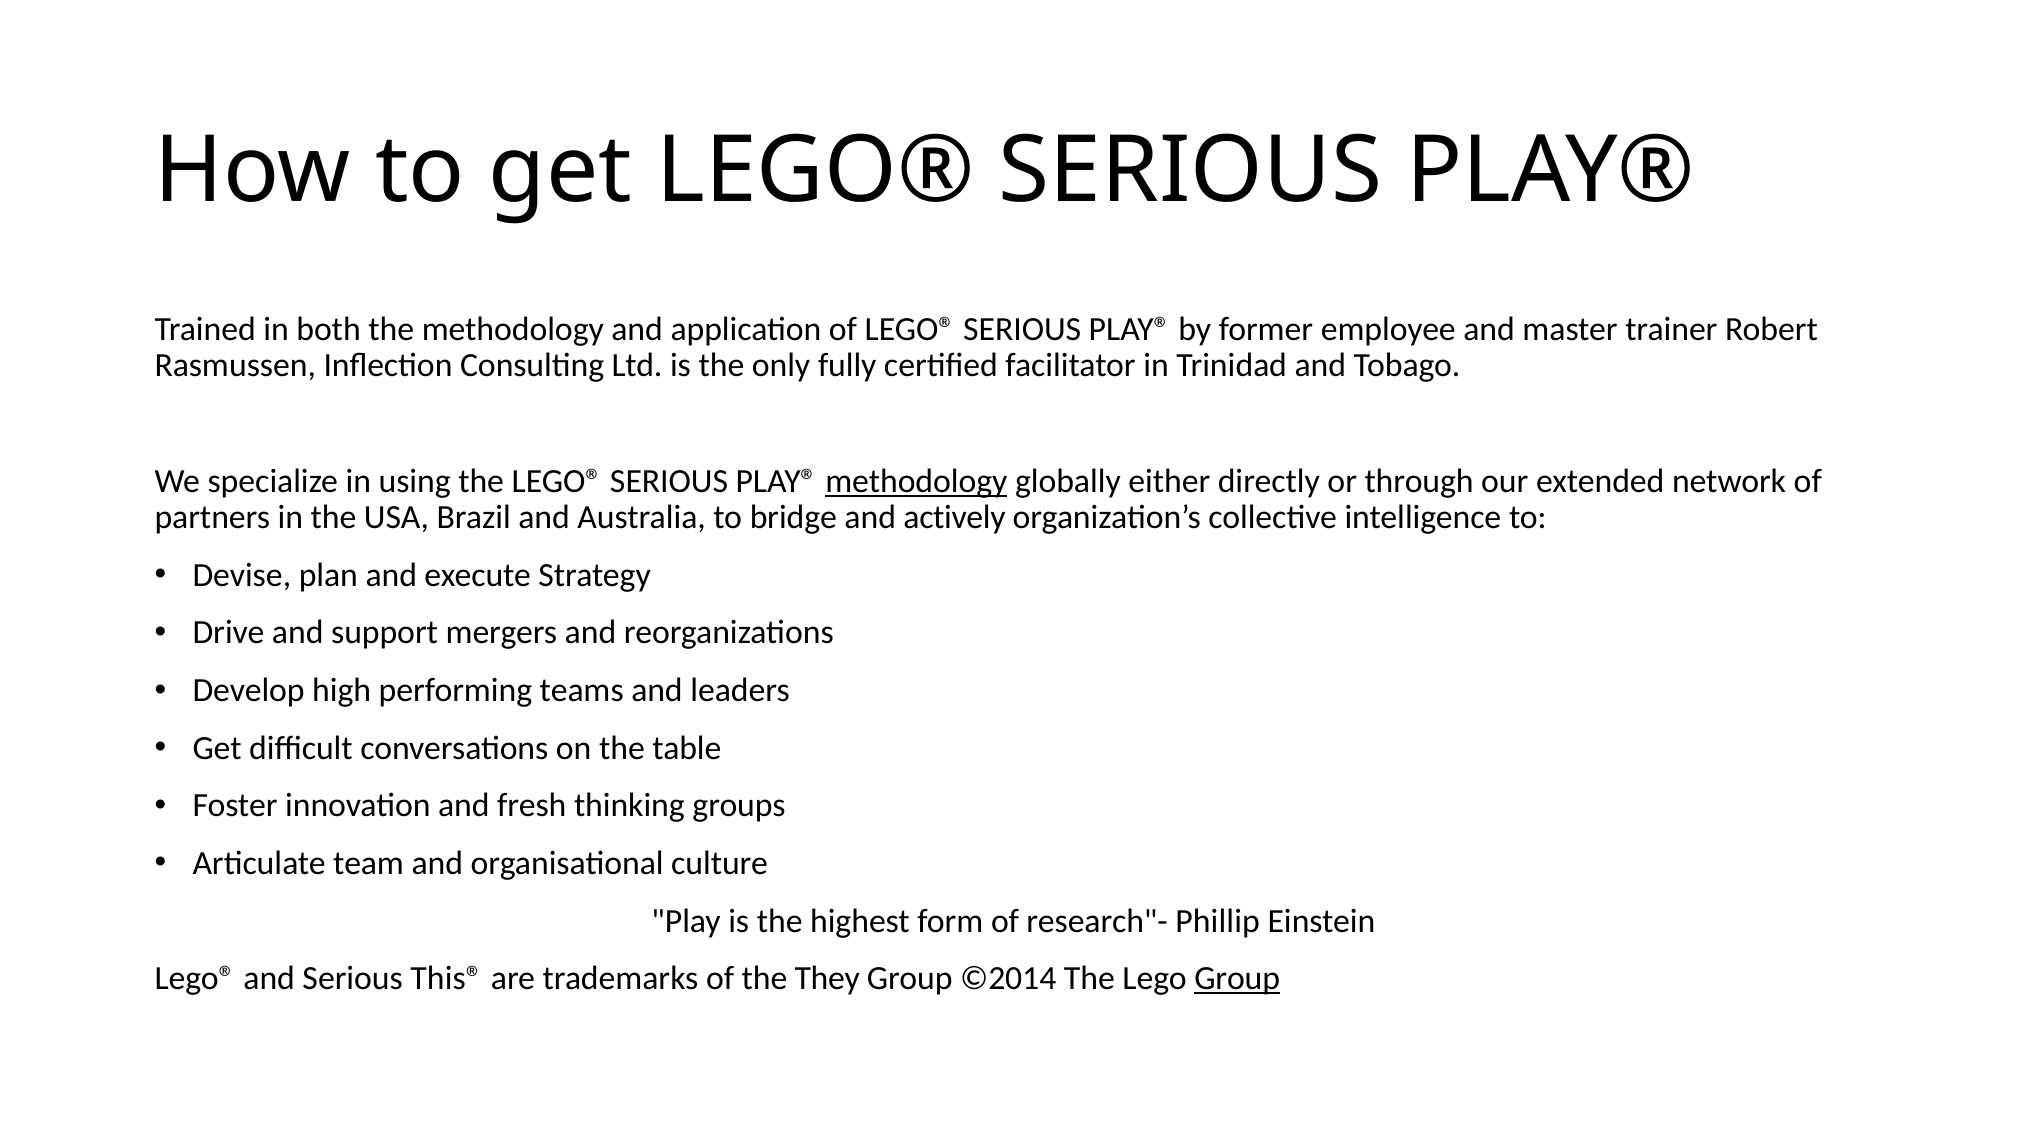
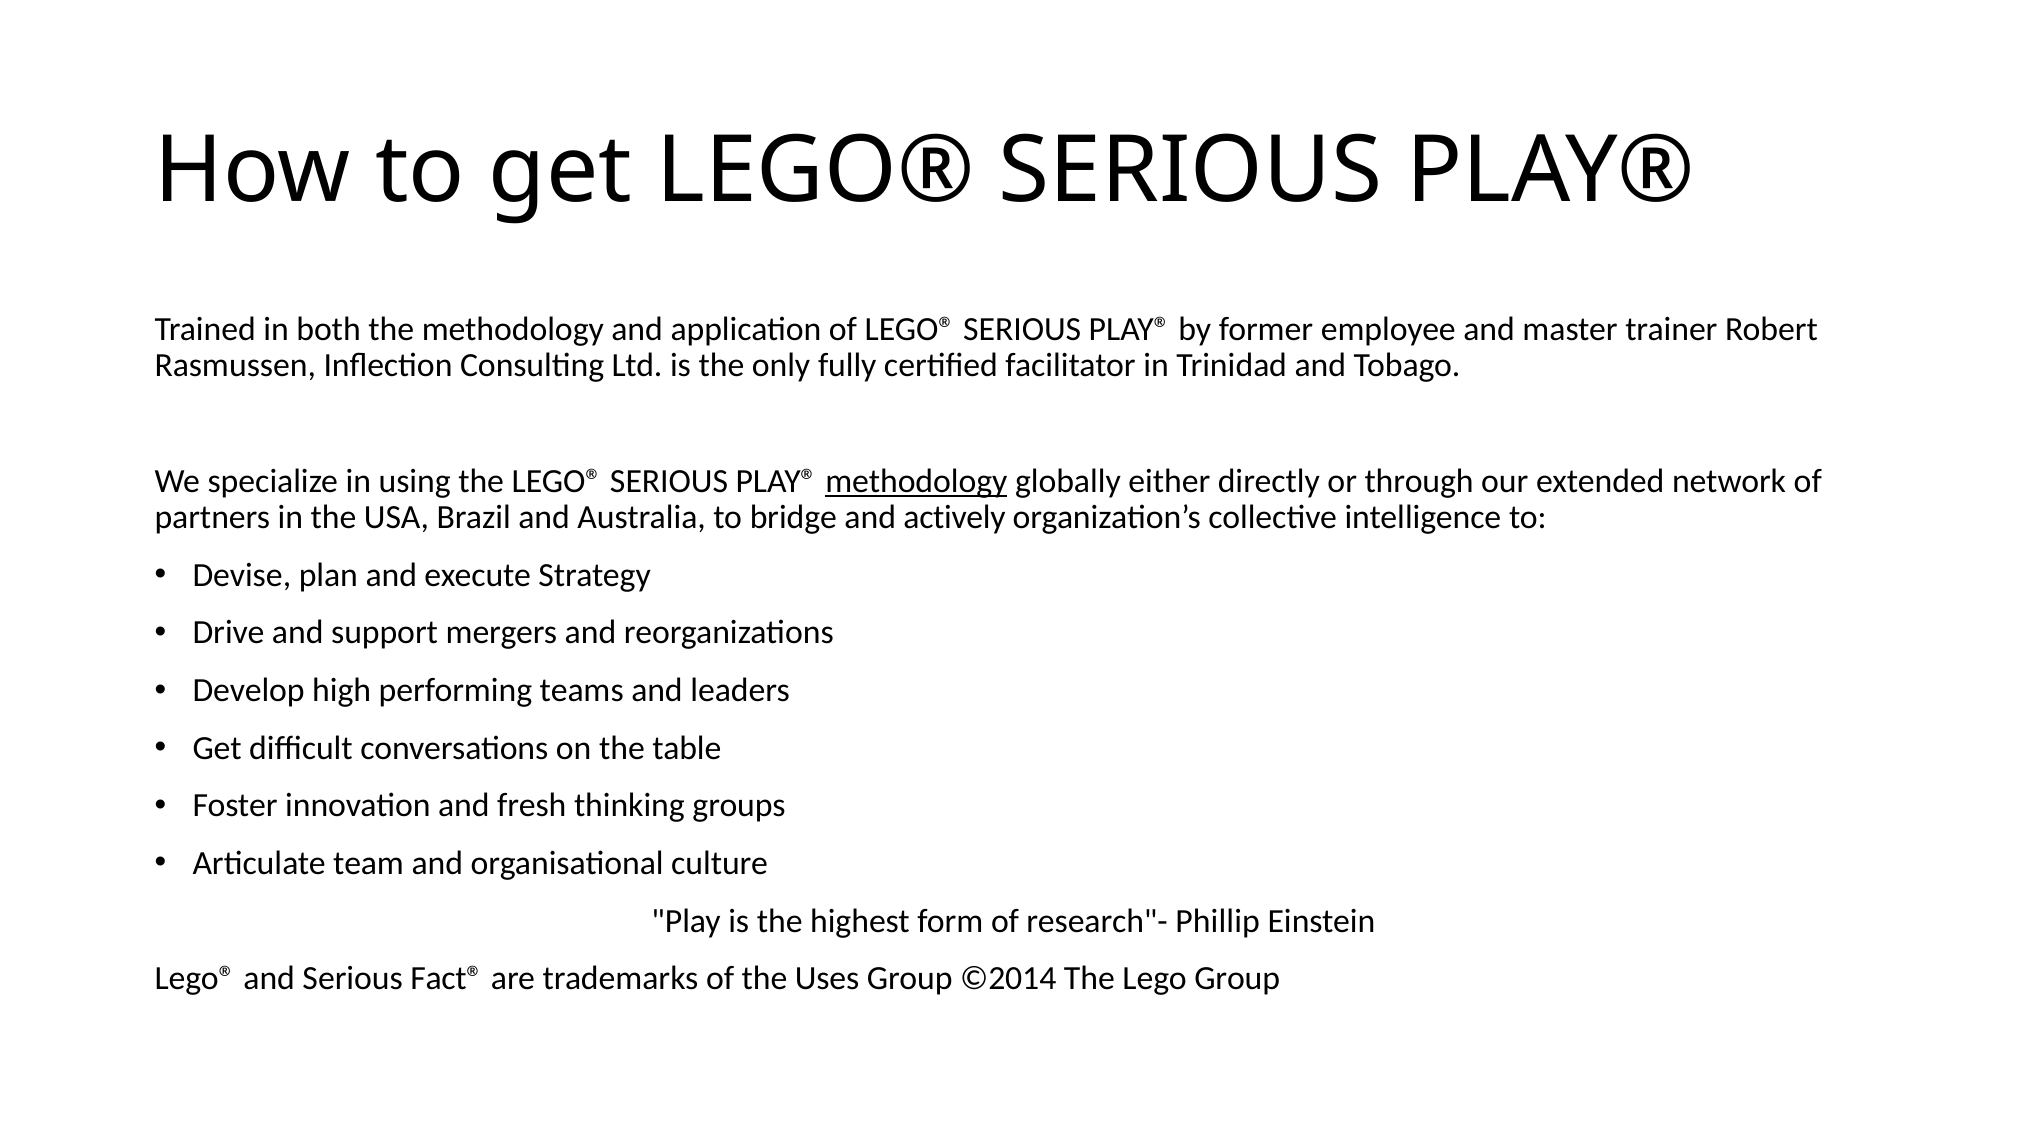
This®: This® -> Fact® (447, 978)
They: They -> Uses (827, 978)
Group underline: present -> none (1237, 978)
